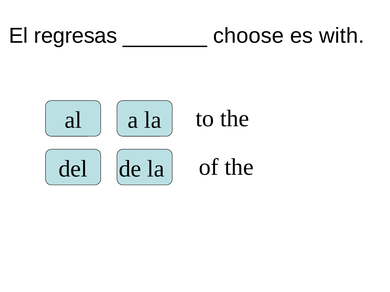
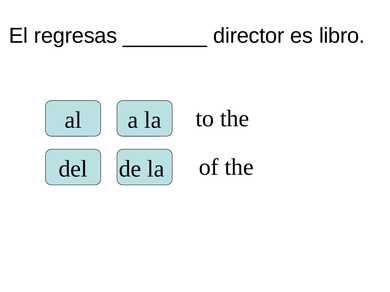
choose: choose -> director (249, 36)
with: with -> libro (342, 36)
